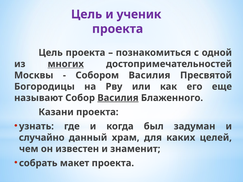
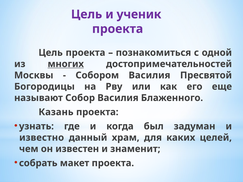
Василия underline: present -> none (118, 98)
Казани: Казани -> Казань (56, 112)
случайно: случайно -> известно (42, 138)
